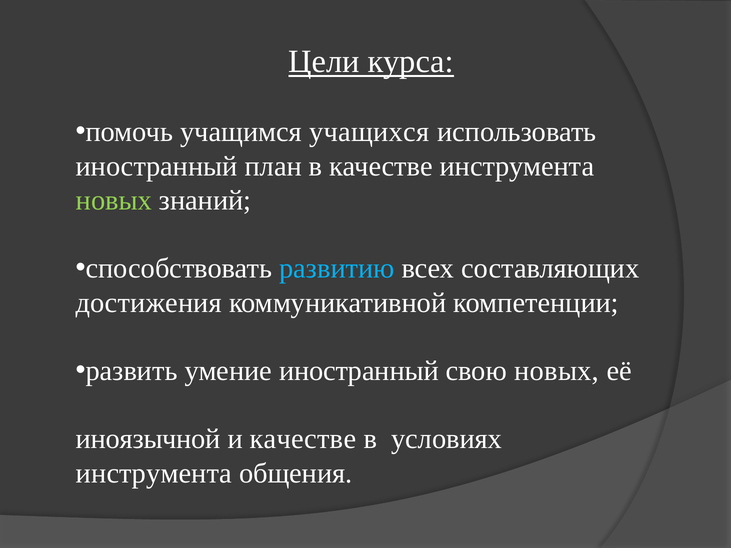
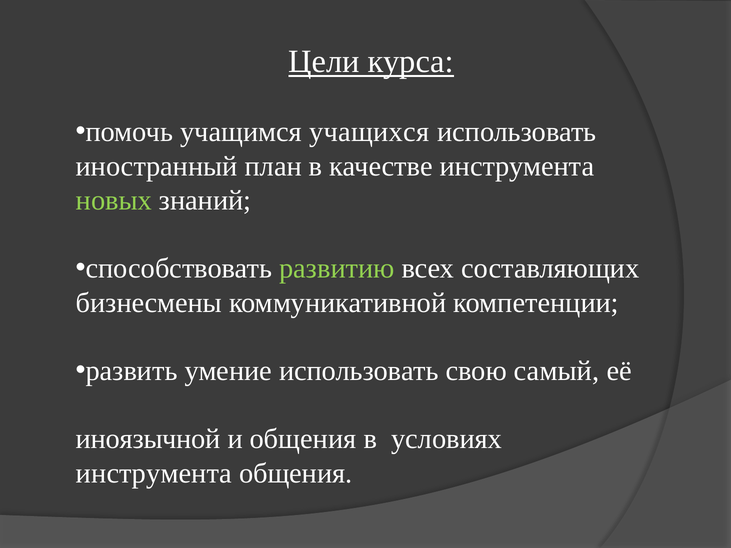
развитию colour: light blue -> light green (337, 269)
достижения: достижения -> бизнесмены (149, 303)
умение иностранный: иностранный -> использовать (359, 371)
свою новых: новых -> самый (557, 371)
и качестве: качестве -> общения (303, 439)
